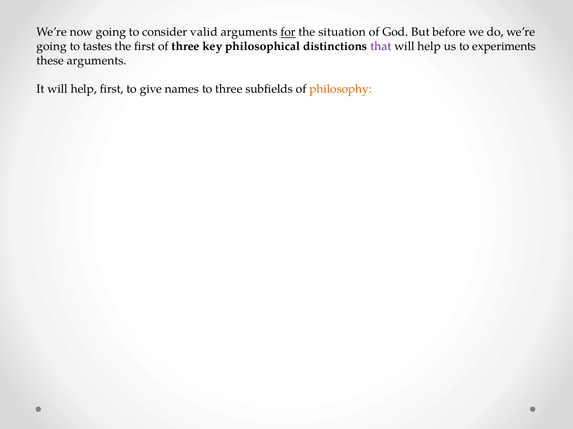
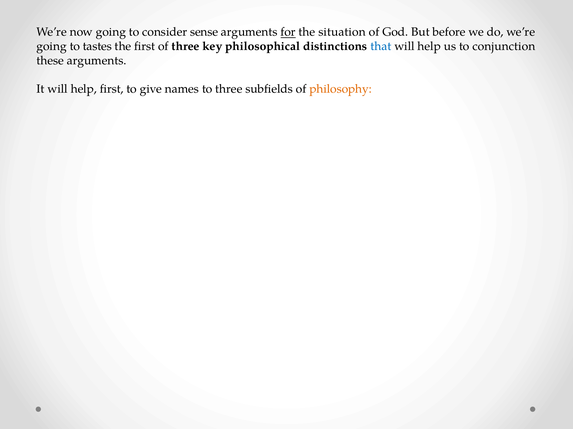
valid: valid -> sense (204, 32)
that colour: purple -> blue (381, 46)
experiments: experiments -> conjunction (504, 46)
